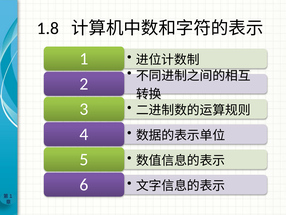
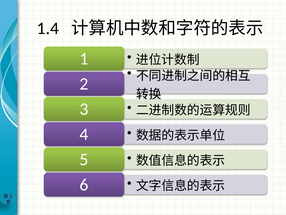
1.8: 1.8 -> 1.4 (48, 28)
